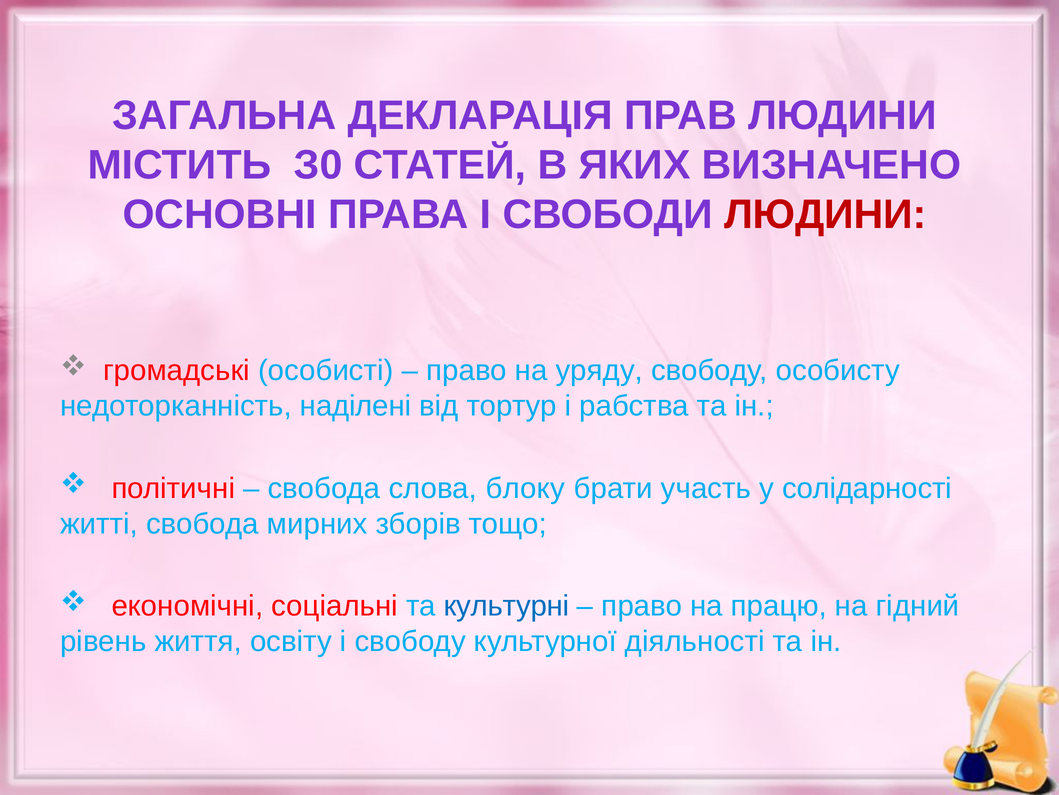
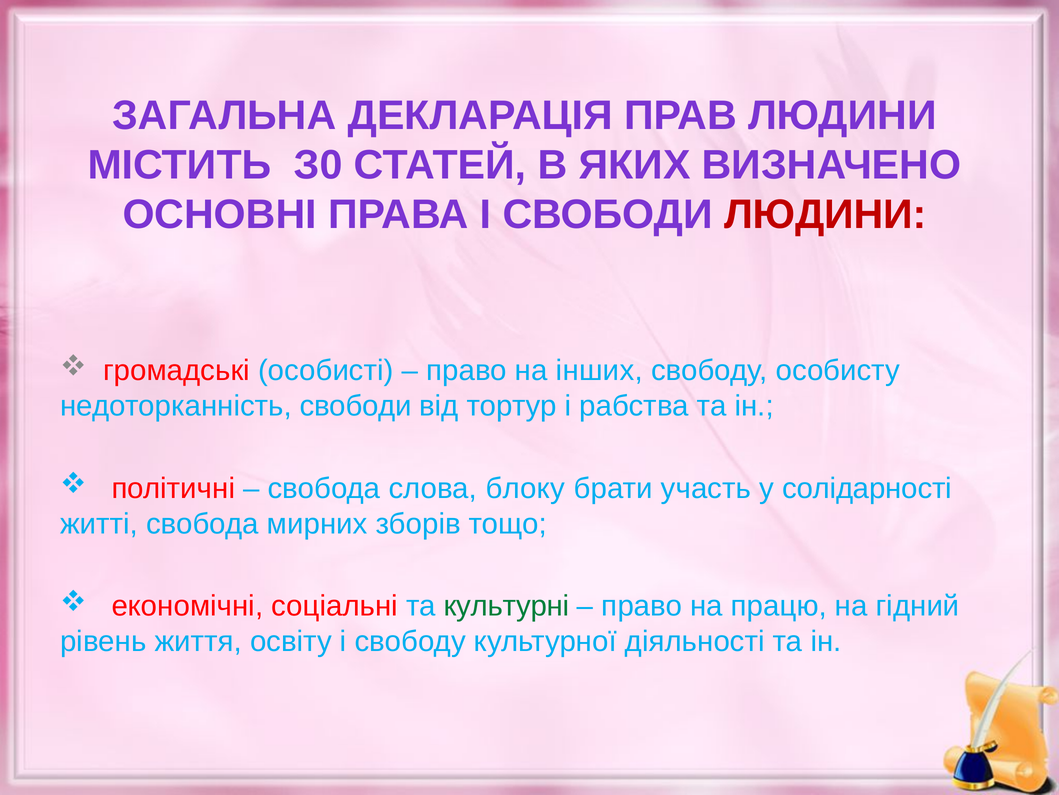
уряду: уряду -> інших (599, 370)
недоторканність наділені: наділені -> свободи (356, 406)
культурні colour: blue -> green (507, 606)
